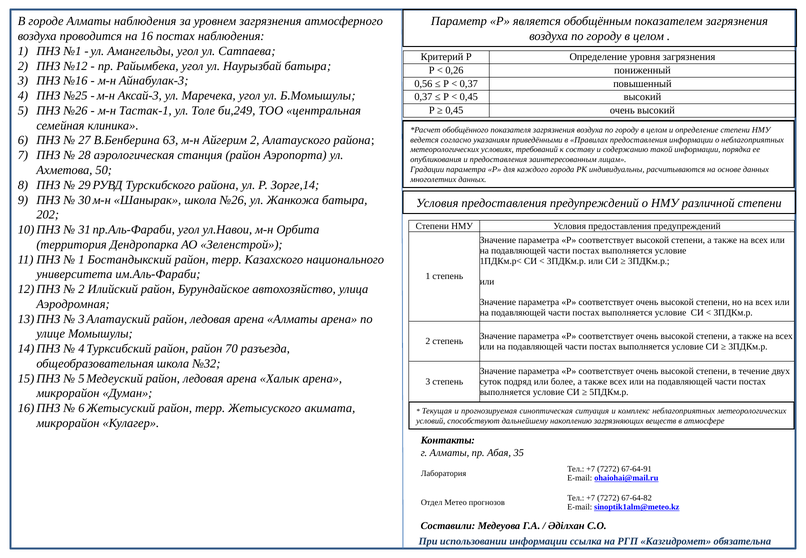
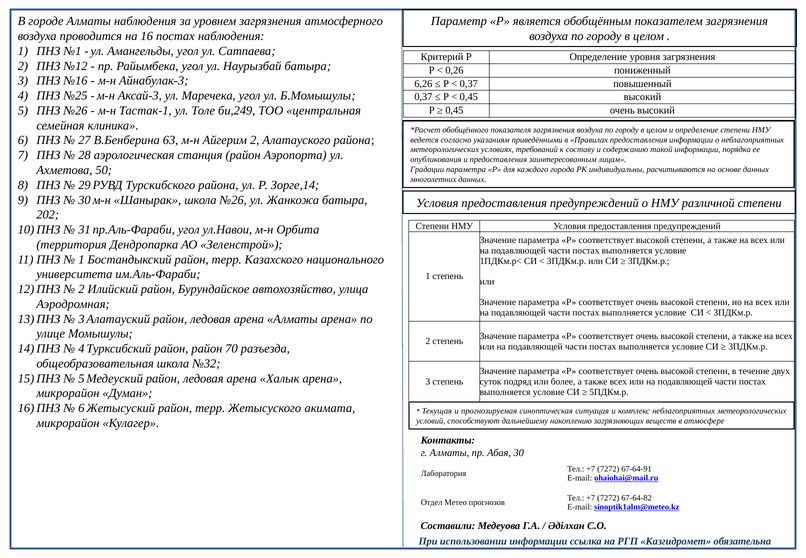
0,56: 0,56 -> 6,26 (423, 84)
Абая 35: 35 -> 30 (519, 453)
